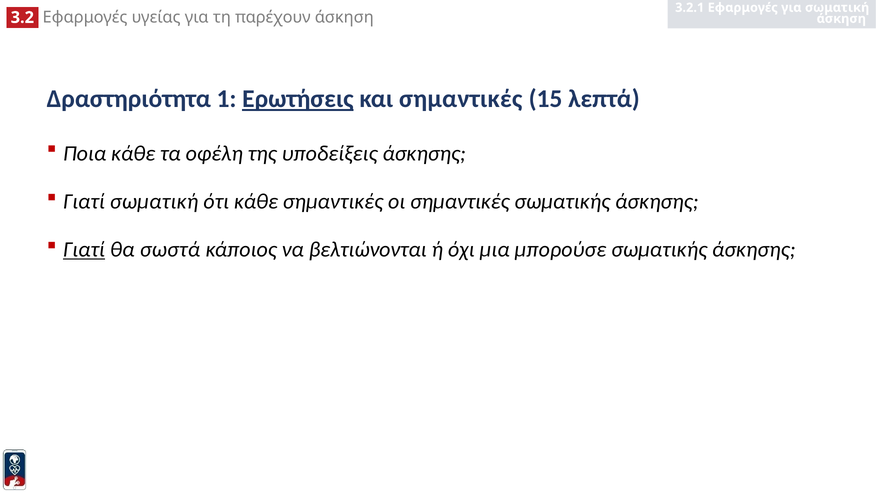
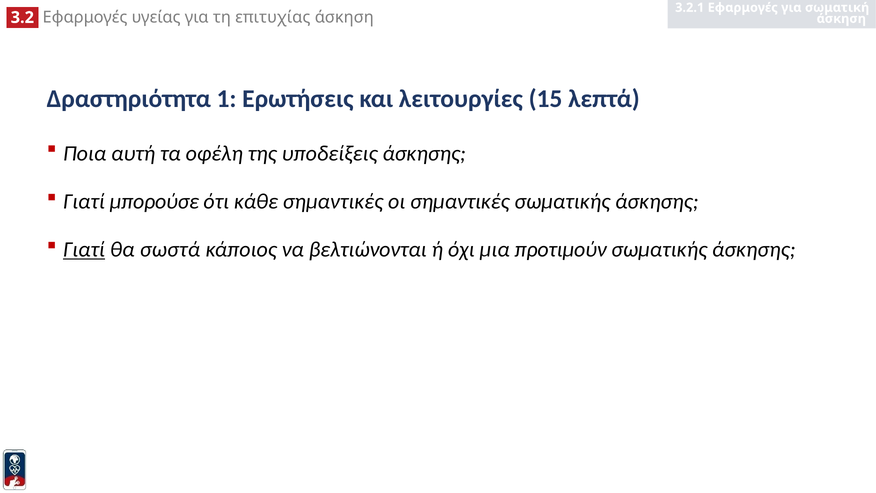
παρέχουν: παρέχουν -> επιτυχίας (273, 17)
Ερωτήσεις underline: present -> none (298, 99)
και σημαντικές: σημαντικές -> λειτουργίες (461, 99)
Ποια κάθε: κάθε -> αυτή (133, 153)
Γιατί σωματική: σωματική -> μπορούσε (154, 201)
μπορούσε: μπορούσε -> προτιμούν (561, 250)
